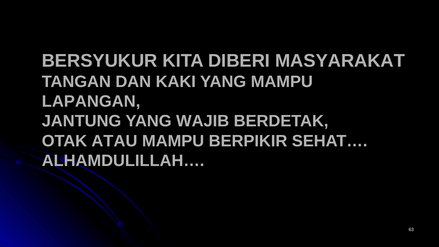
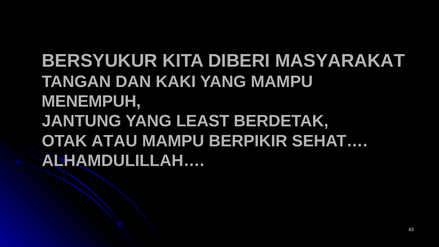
LAPANGAN: LAPANGAN -> MENEMPUH (91, 101)
WAJIB: WAJIB -> LEAST (203, 121)
